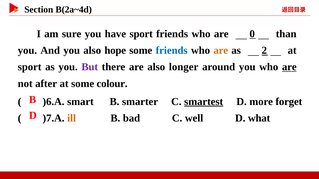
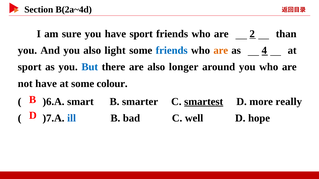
0: 0 -> 2 (252, 34)
hope: hope -> light (115, 51)
2: 2 -> 4 (264, 51)
But colour: purple -> blue (90, 67)
are underline: present -> none (289, 67)
not after: after -> have (46, 84)
forget: forget -> really (289, 102)
ill colour: orange -> blue (72, 118)
what: what -> hope (259, 118)
